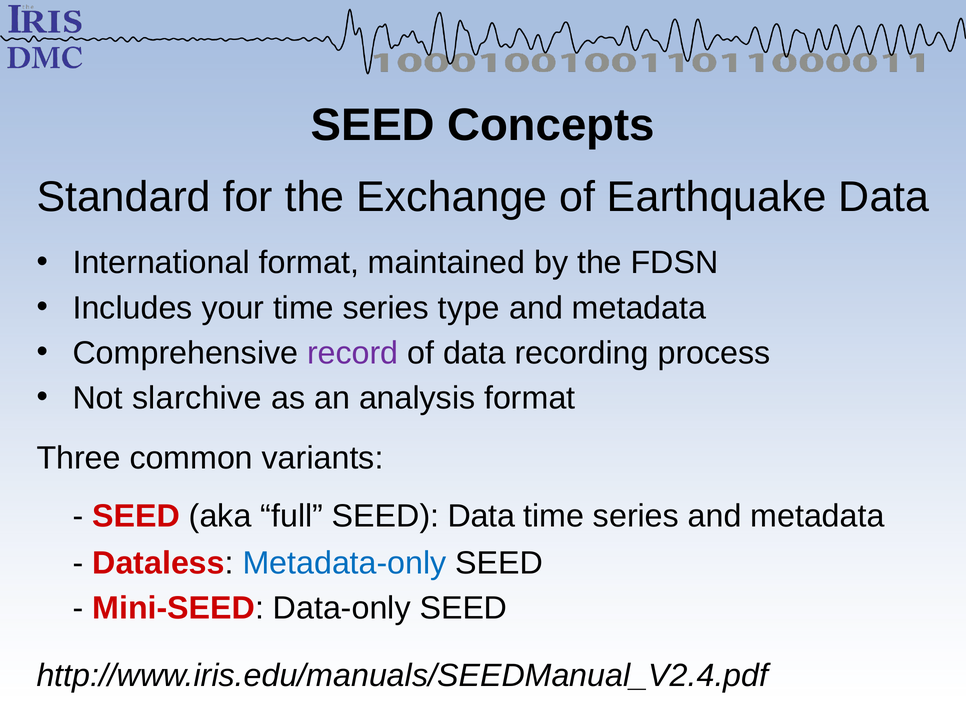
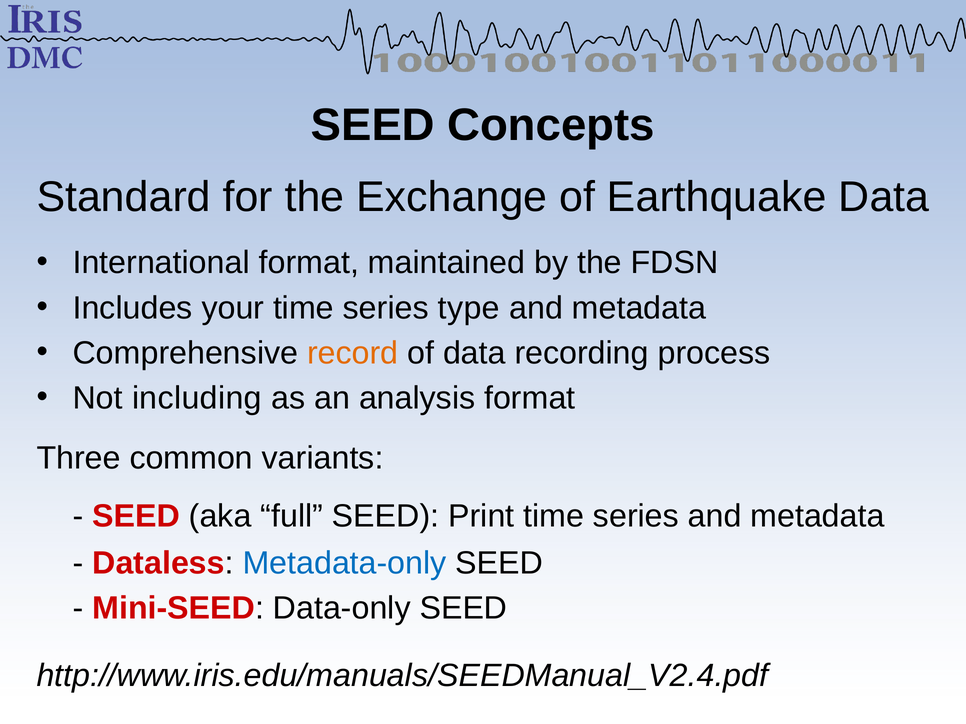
record colour: purple -> orange (353, 353)
slarchive: slarchive -> including (197, 398)
SEED Data: Data -> Print (481, 516)
